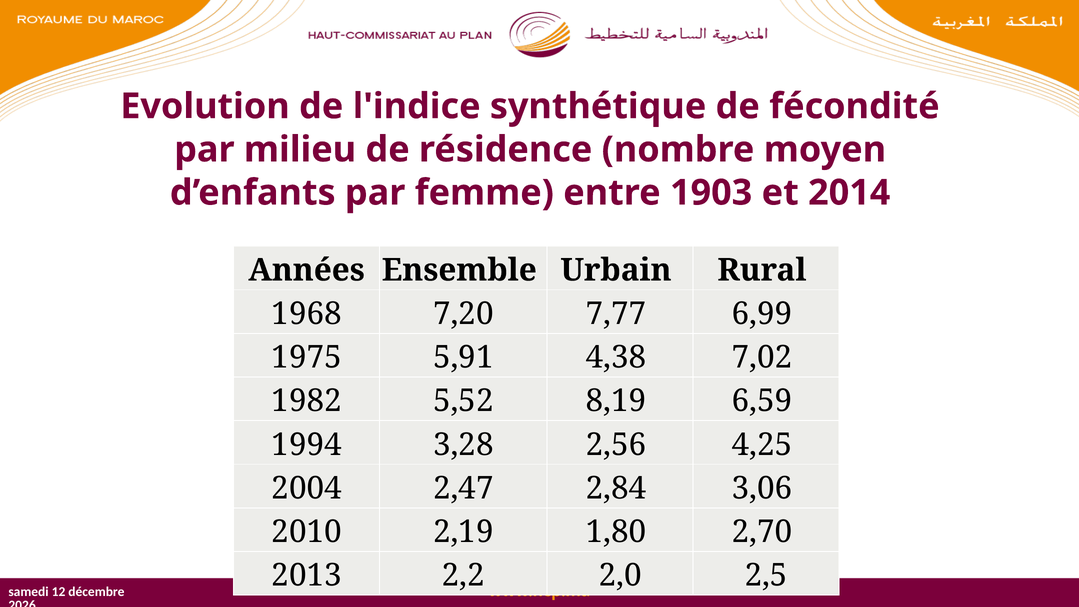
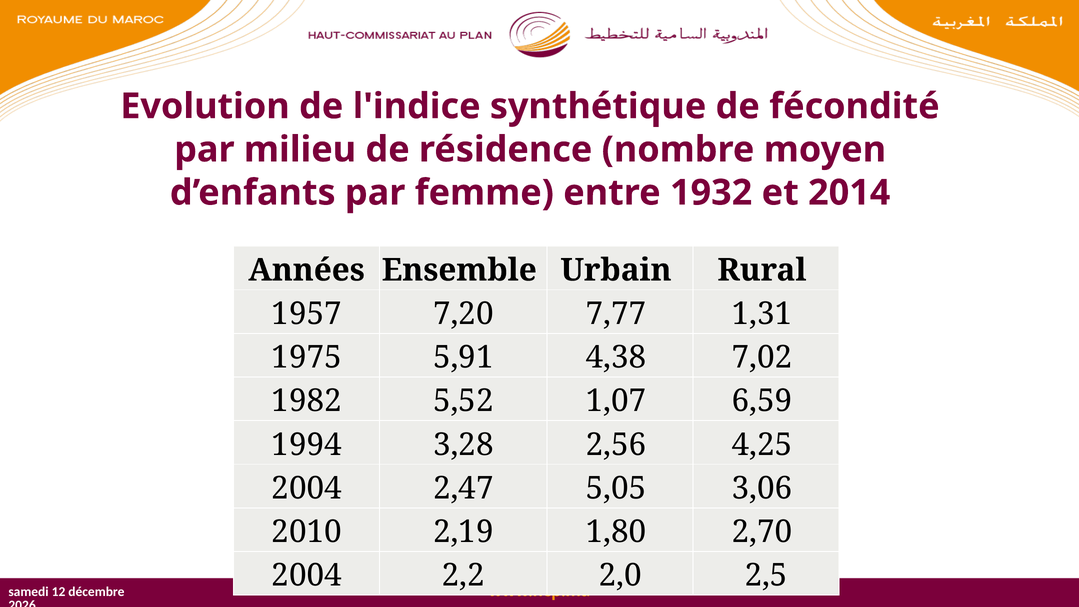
1903: 1903 -> 1932 (711, 193)
1968: 1968 -> 1957 (307, 314)
6,99: 6,99 -> 1,31 (762, 314)
8,19: 8,19 -> 1,07 (616, 401)
2,84: 2,84 -> 5,05 (616, 488)
2013: 2013 -> 2004 (307, 575)
